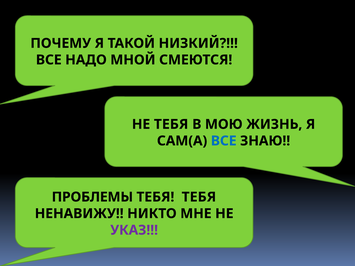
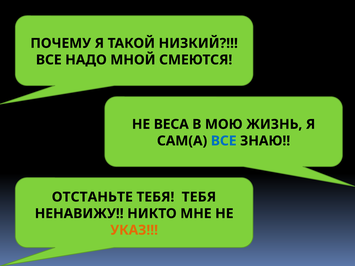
НЕ ТЕБЯ: ТЕБЯ -> ВЕСА (171, 124)
ПРОБЛЕМЫ: ПРОБЛЕМЫ -> ОТСТАНЬТЕ (92, 197)
УКАЗ colour: purple -> orange (134, 230)
